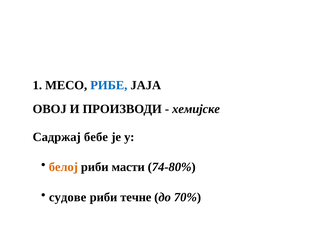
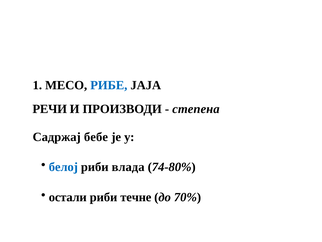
ОВОЈ: ОВОЈ -> РЕЧИ (50, 109)
хемијске: хемијске -> степена (196, 109)
белој colour: orange -> blue (63, 167)
мaсти: мaсти -> владa (128, 167)
судове: судове -> остали (68, 197)
